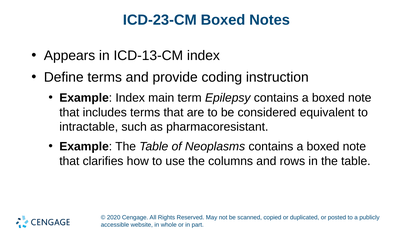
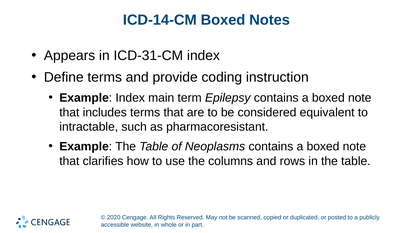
ICD-23-CM: ICD-23-CM -> ICD-14-CM (160, 20)
ICD-13-CM: ICD-13-CM -> ICD-31-CM (148, 55)
